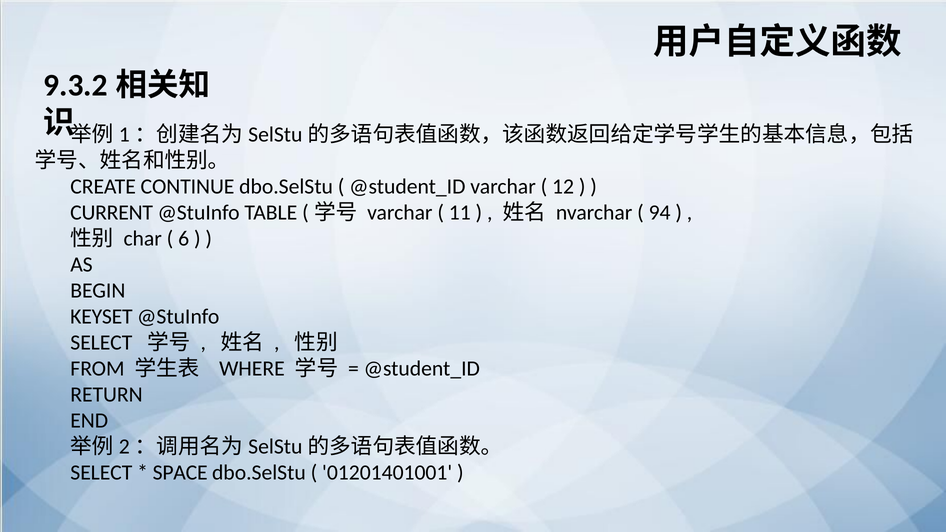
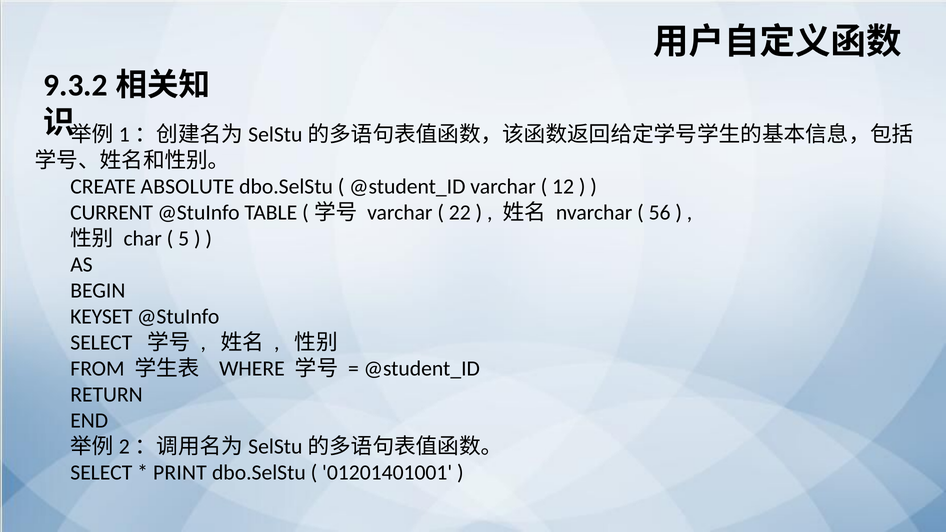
CONTINUE: CONTINUE -> ABSOLUTE (187, 187)
11: 11 -> 22 (460, 213)
94: 94 -> 56 (660, 213)
6: 6 -> 5 (184, 239)
SPACE: SPACE -> PRINT (180, 473)
